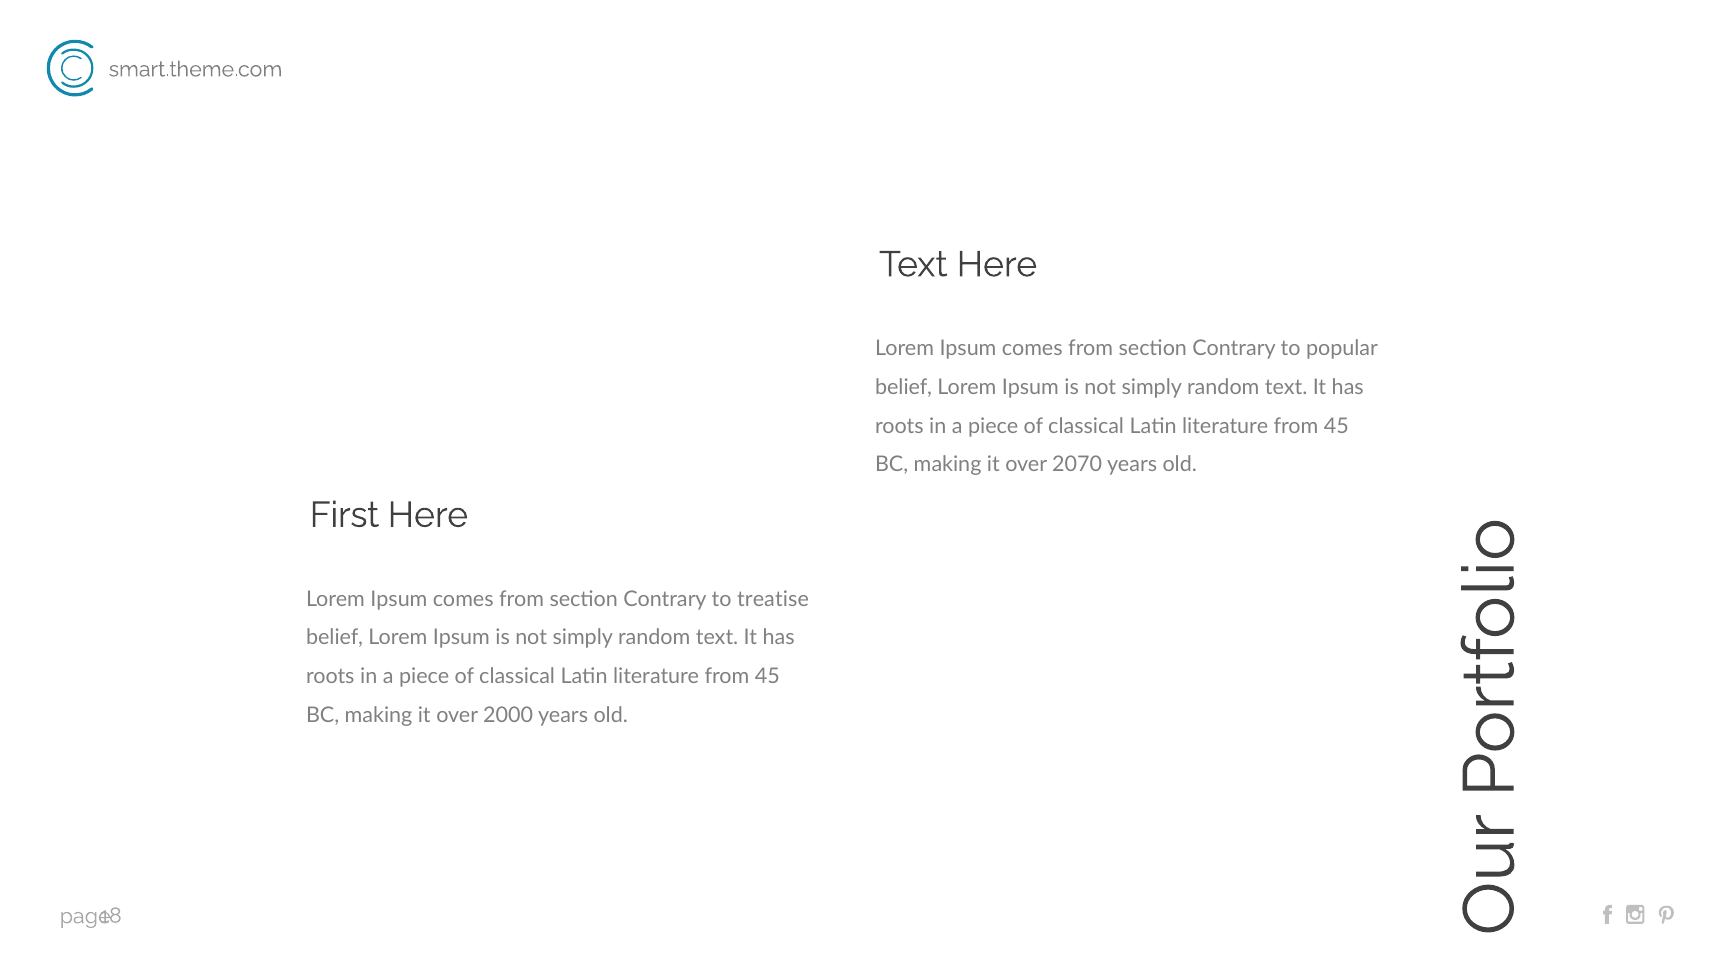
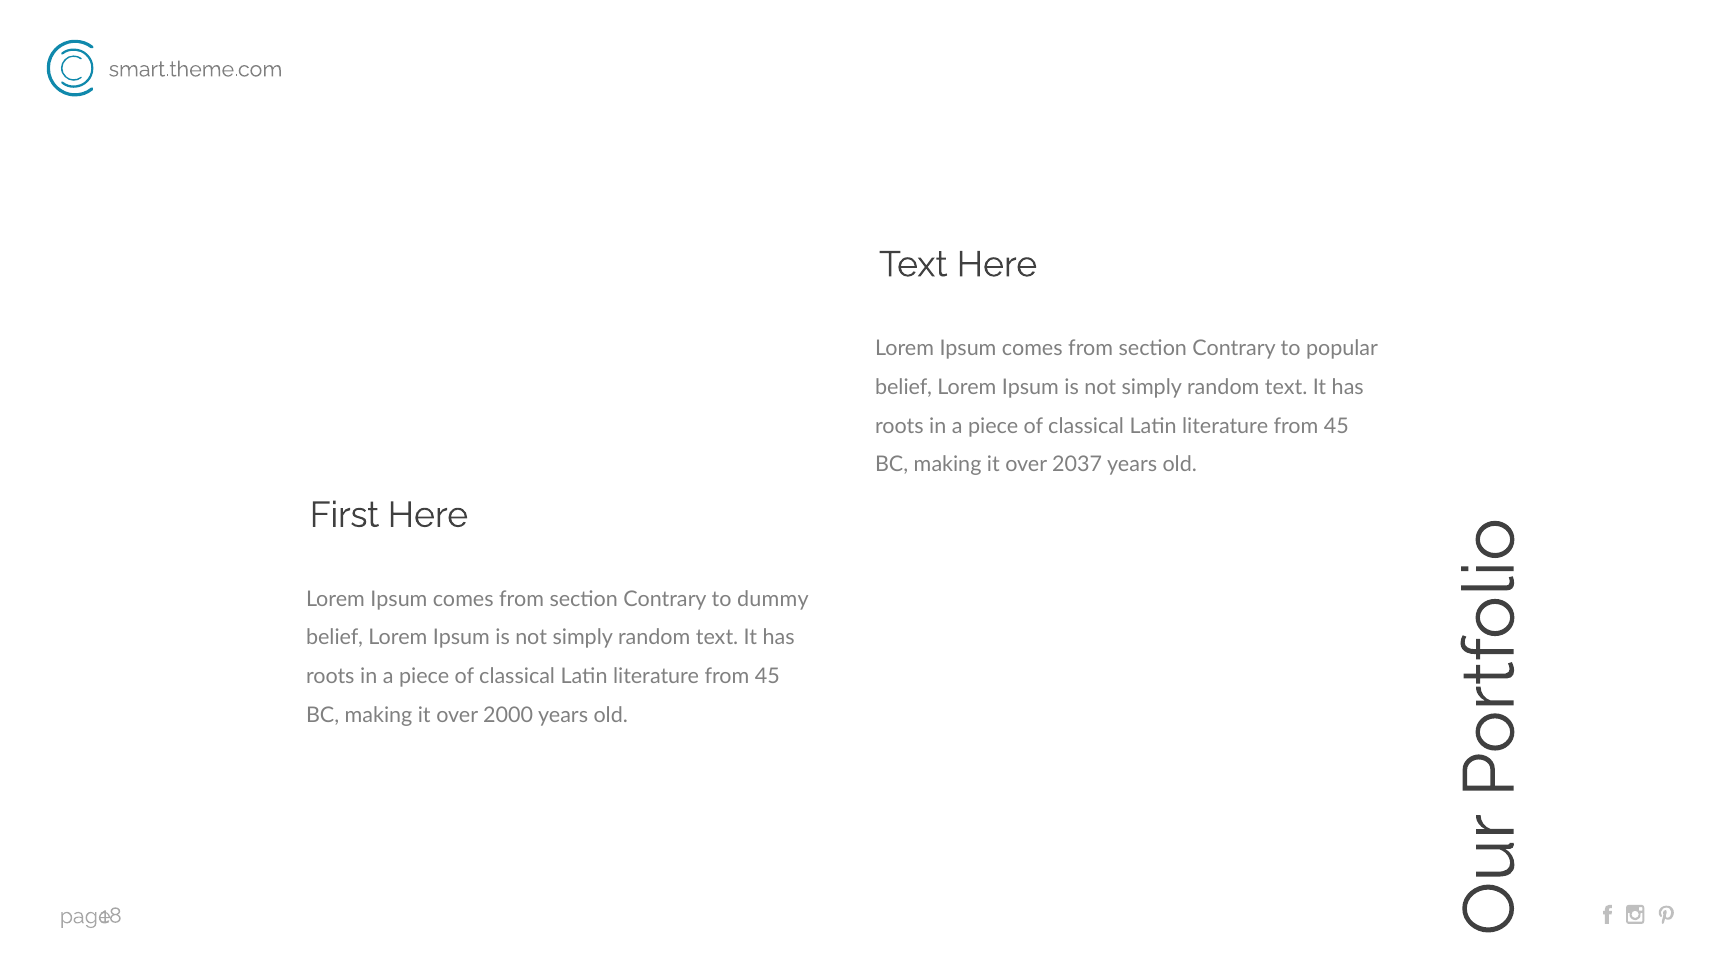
2070: 2070 -> 2037 (1077, 465)
treatise: treatise -> dummy (773, 599)
